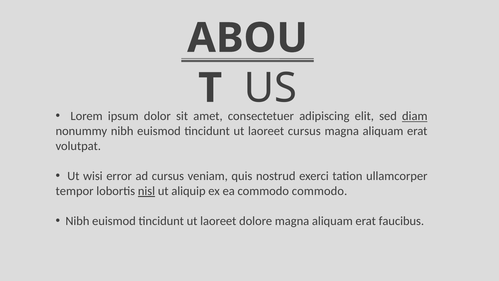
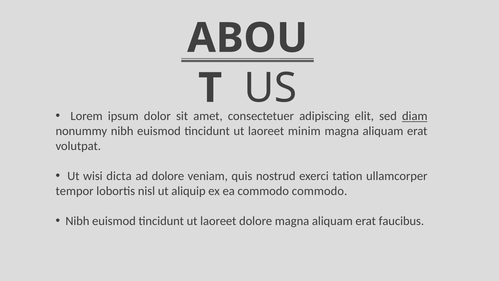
laoreet cursus: cursus -> minim (304, 131)
error: error -> dicta (119, 176)
ad cursus: cursus -> dolore (168, 176)
nisl underline: present -> none (146, 191)
